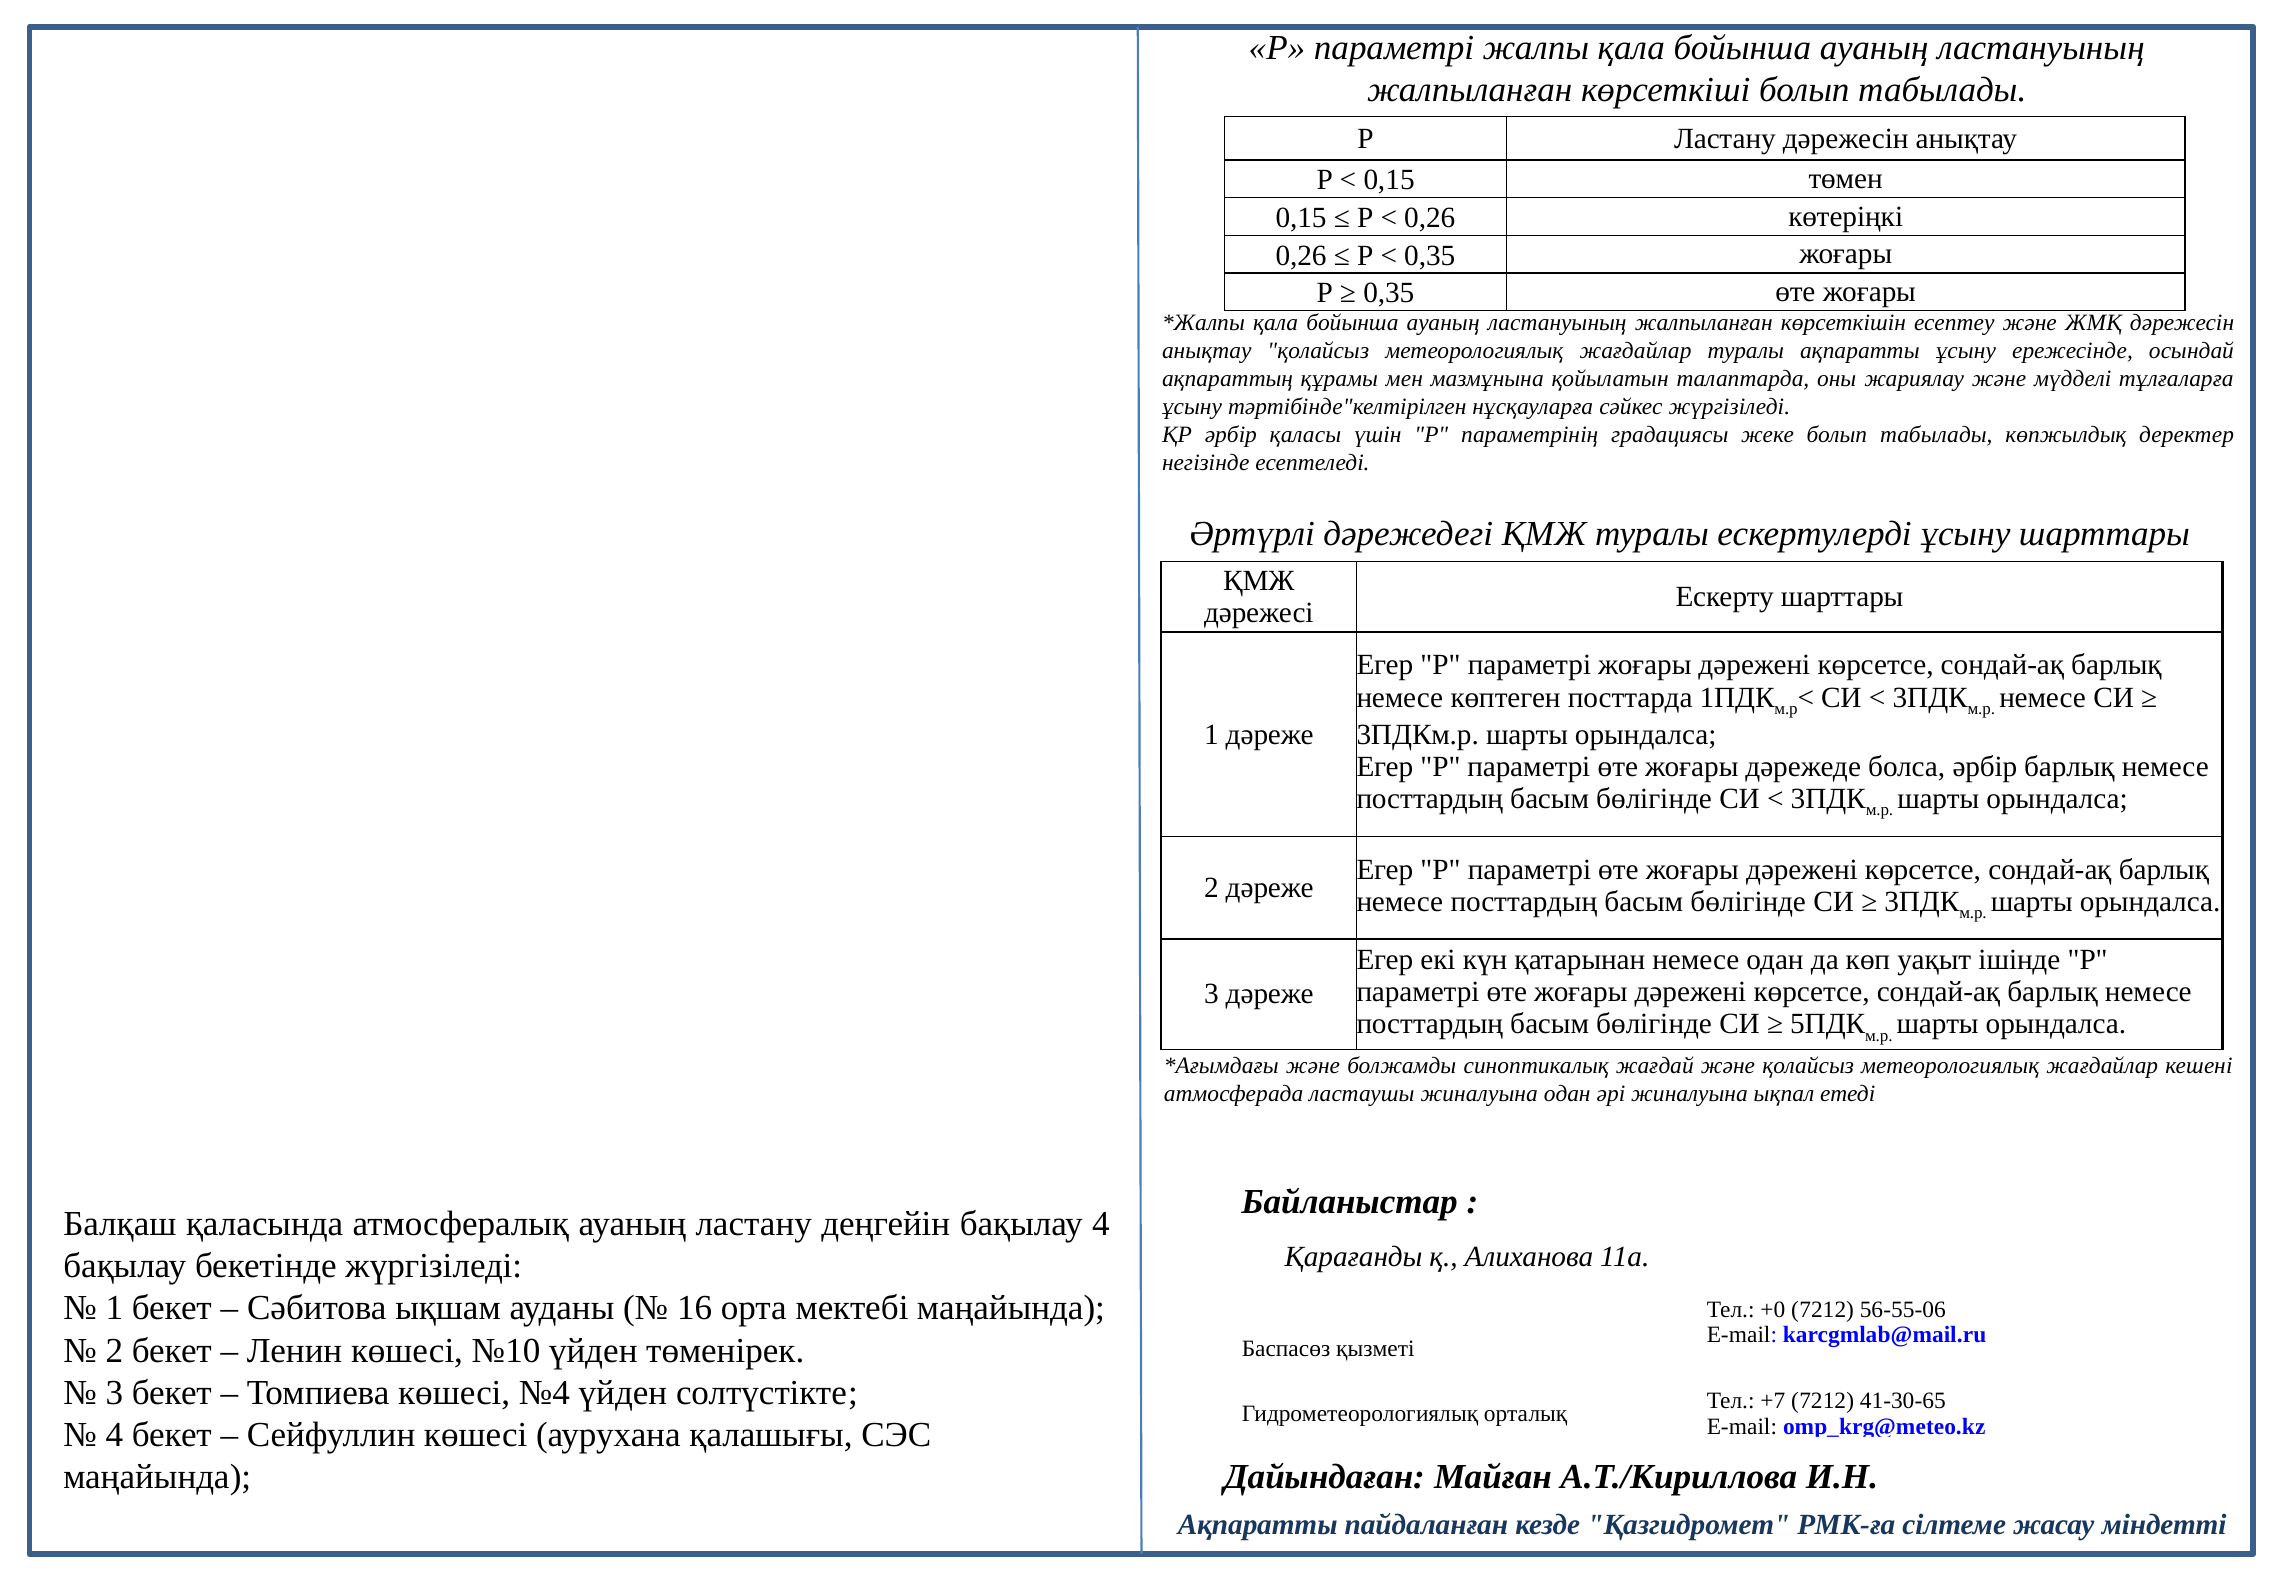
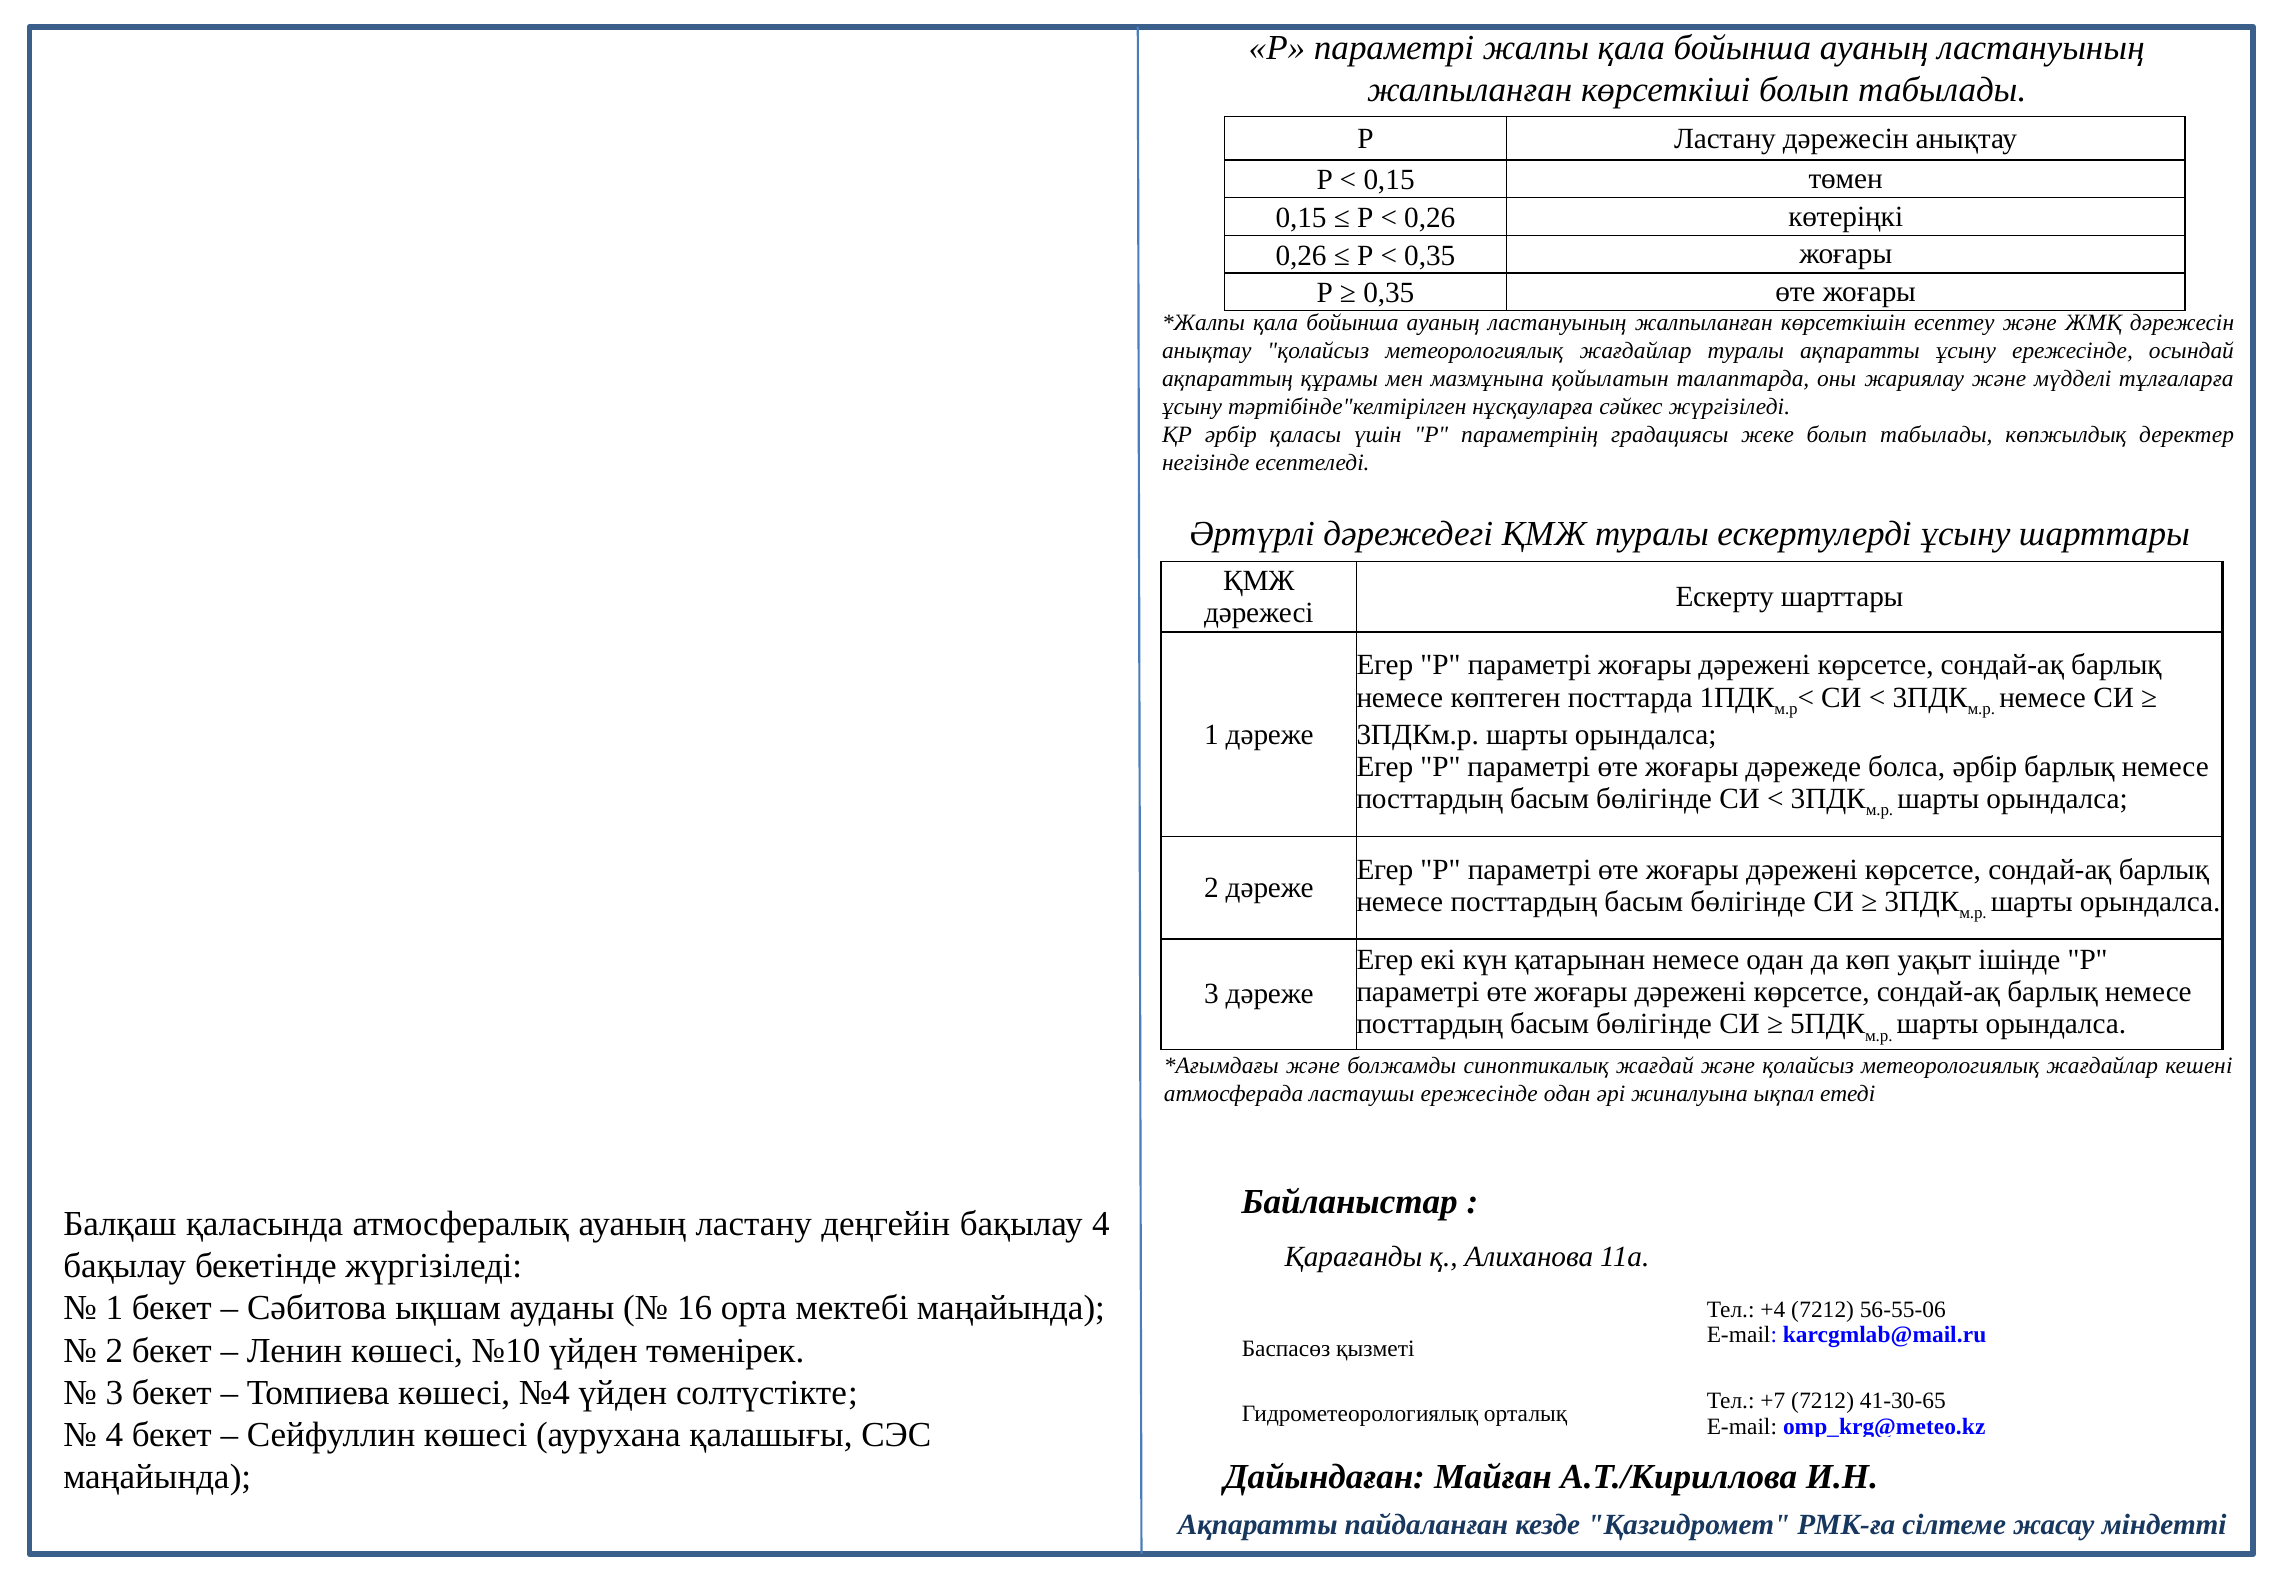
ластаушы жиналуына: жиналуына -> ережесінде (1479, 1094)
+0: +0 -> +4 (1773, 1309)
